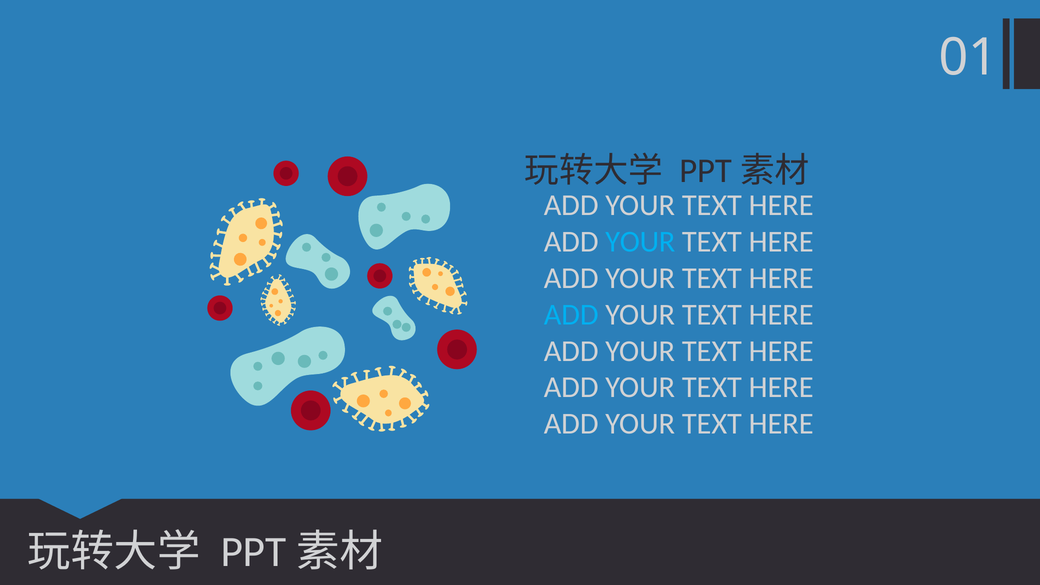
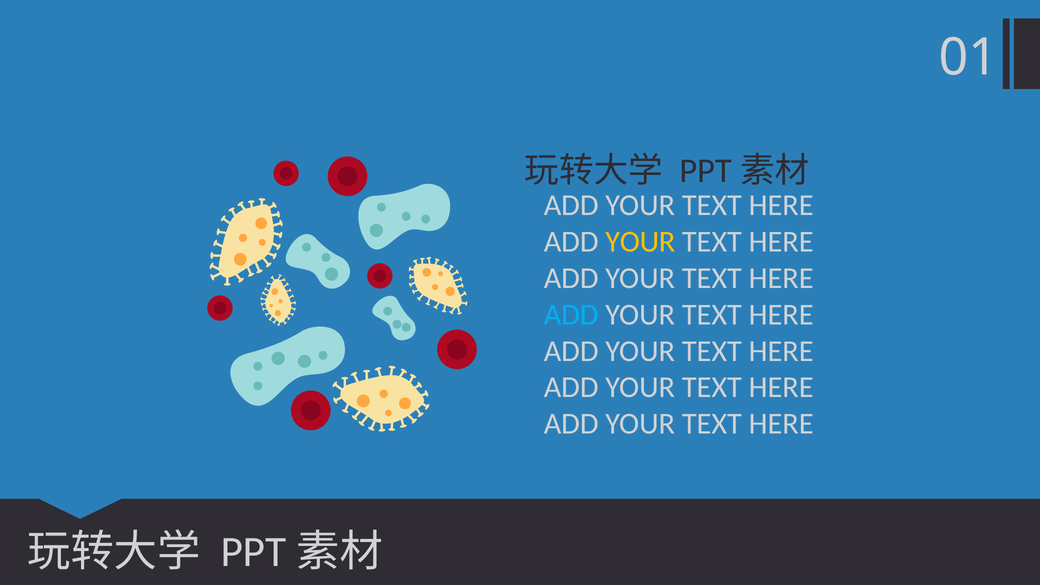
YOUR colour: light blue -> yellow (640, 242)
